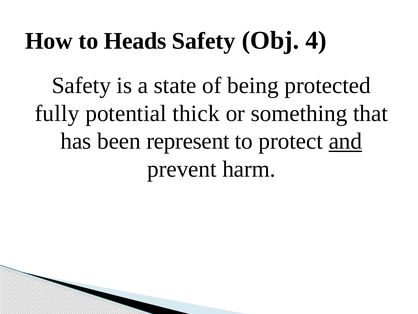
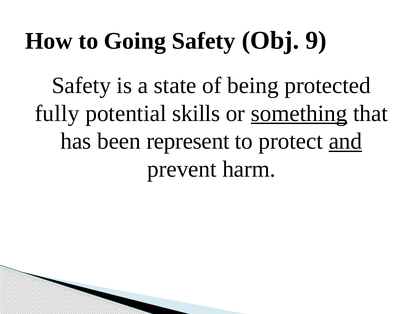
Heads: Heads -> Going (135, 41)
4: 4 -> 9 (316, 40)
thick: thick -> skills (196, 113)
something underline: none -> present (299, 113)
